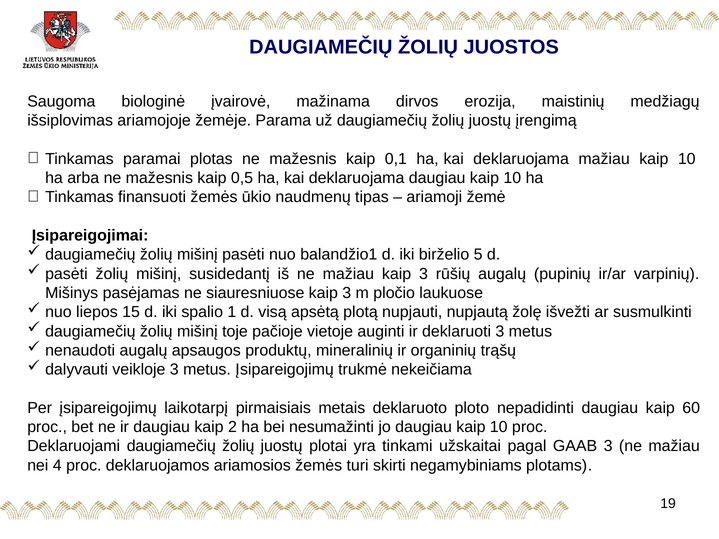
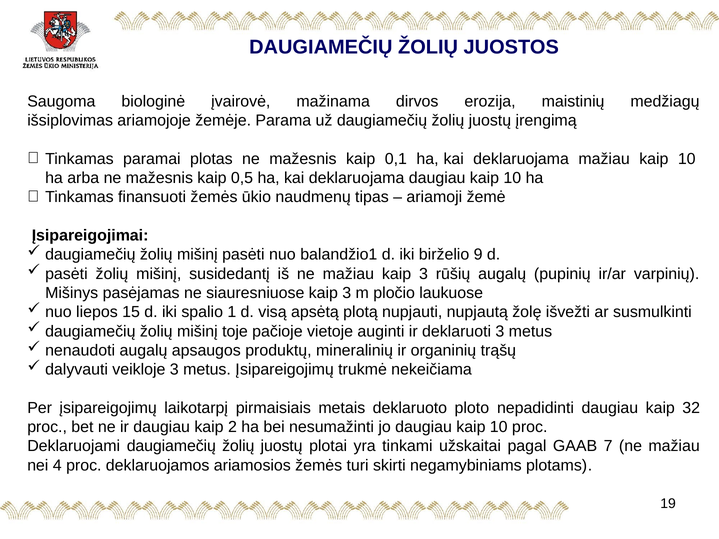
5: 5 -> 9 (478, 255)
60: 60 -> 32 (691, 408)
GAAB 3: 3 -> 7 (608, 446)
